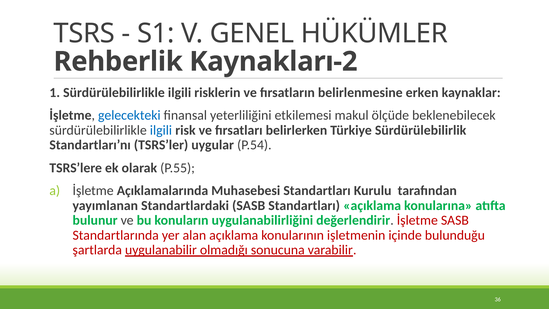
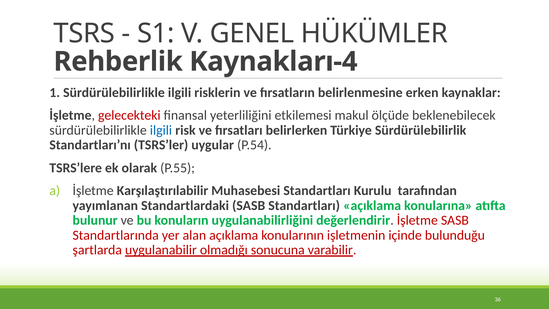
Kaynakları-2: Kaynakları-2 -> Kaynakları-4 (273, 62)
gelecekteki colour: blue -> red (129, 115)
Açıklamalarında: Açıklamalarında -> Karşılaştırılabilir (162, 191)
